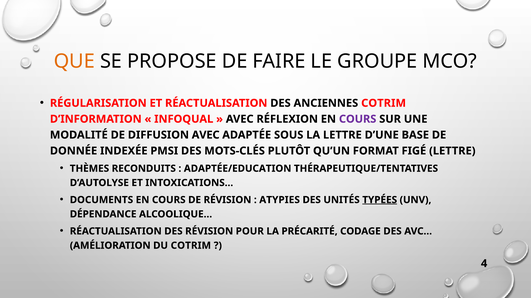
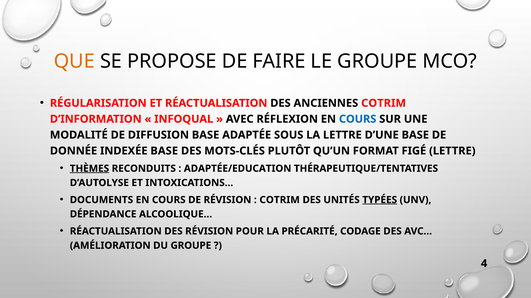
COURS colour: purple -> blue (358, 119)
DIFFUSION AVEC: AVEC -> BASE (206, 135)
INDEXÉE PMSI: PMSI -> BASE (164, 151)
THÈMES underline: none -> present (89, 169)
ATYPIES: ATYPIES -> COTRIM (280, 200)
DU COTRIM: COTRIM -> GROUPE (191, 246)
